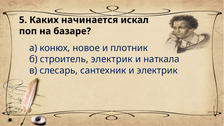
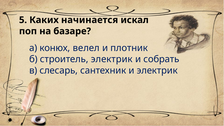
новое: новое -> велел (86, 48)
наткала: наткала -> собрать (161, 59)
